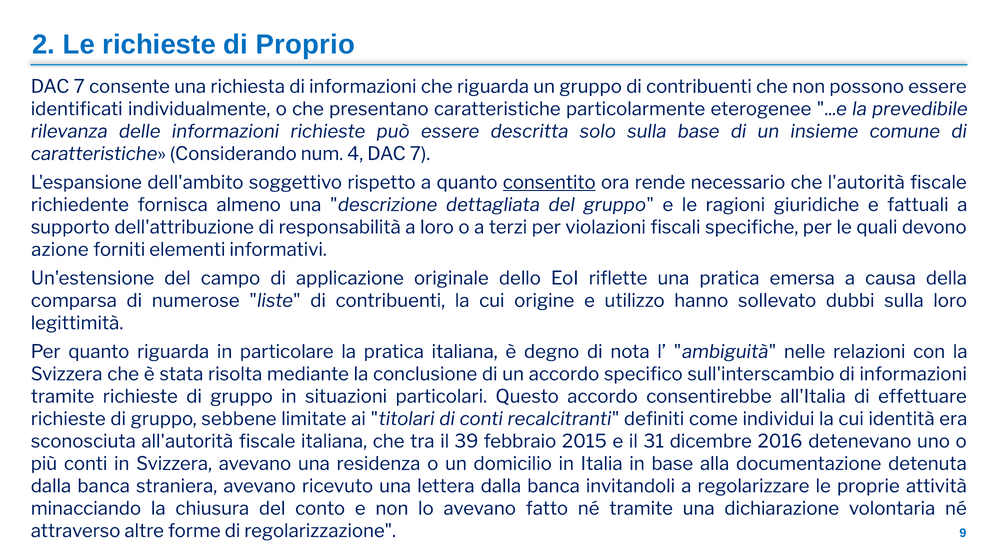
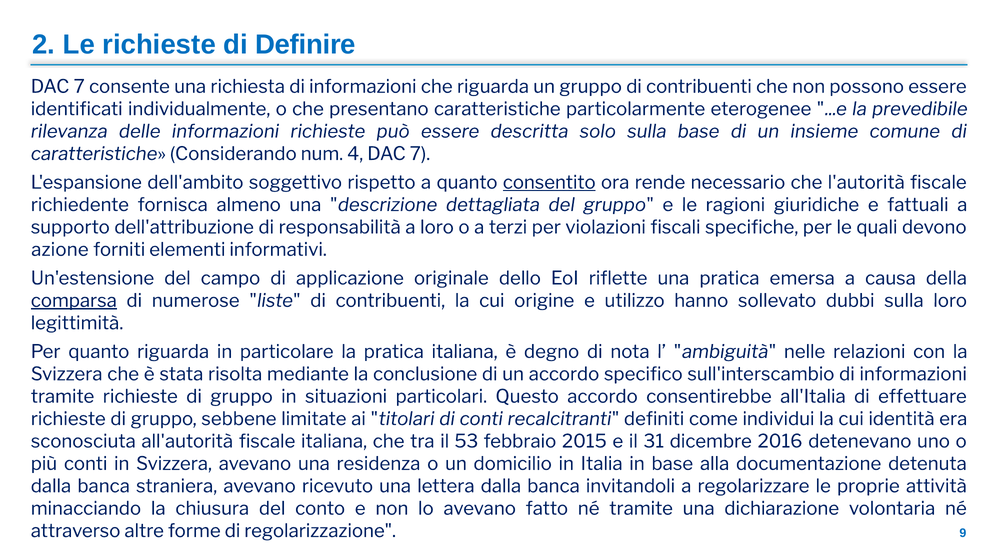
Proprio: Proprio -> Definire (306, 45)
comparsa underline: none -> present (74, 301)
39: 39 -> 53 (466, 441)
